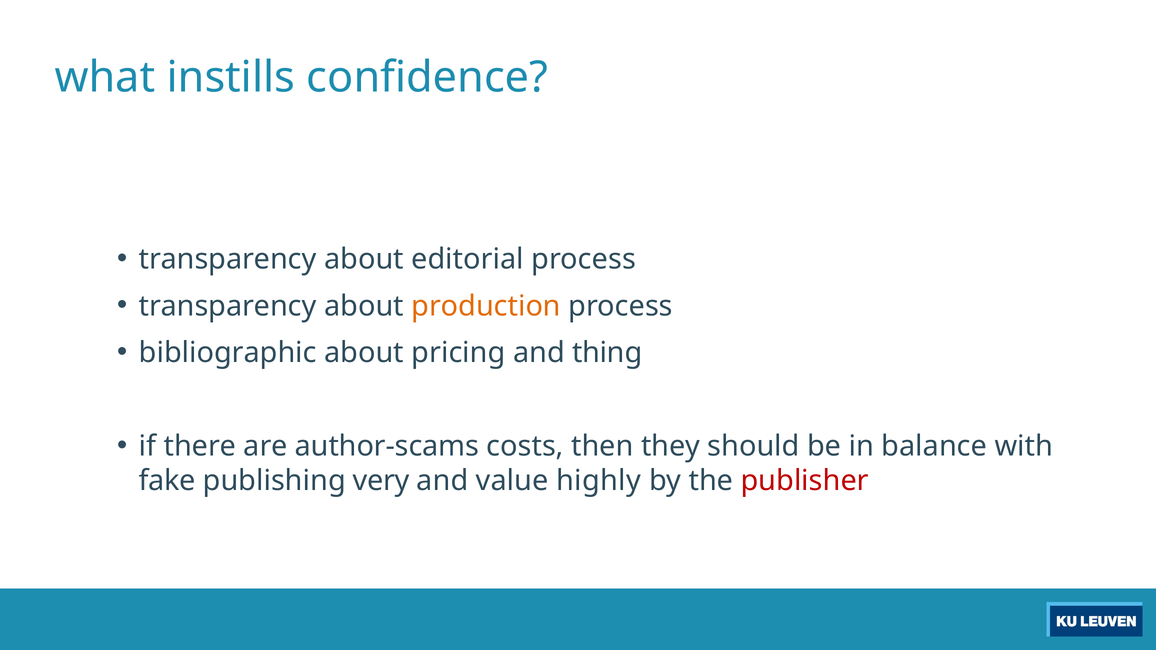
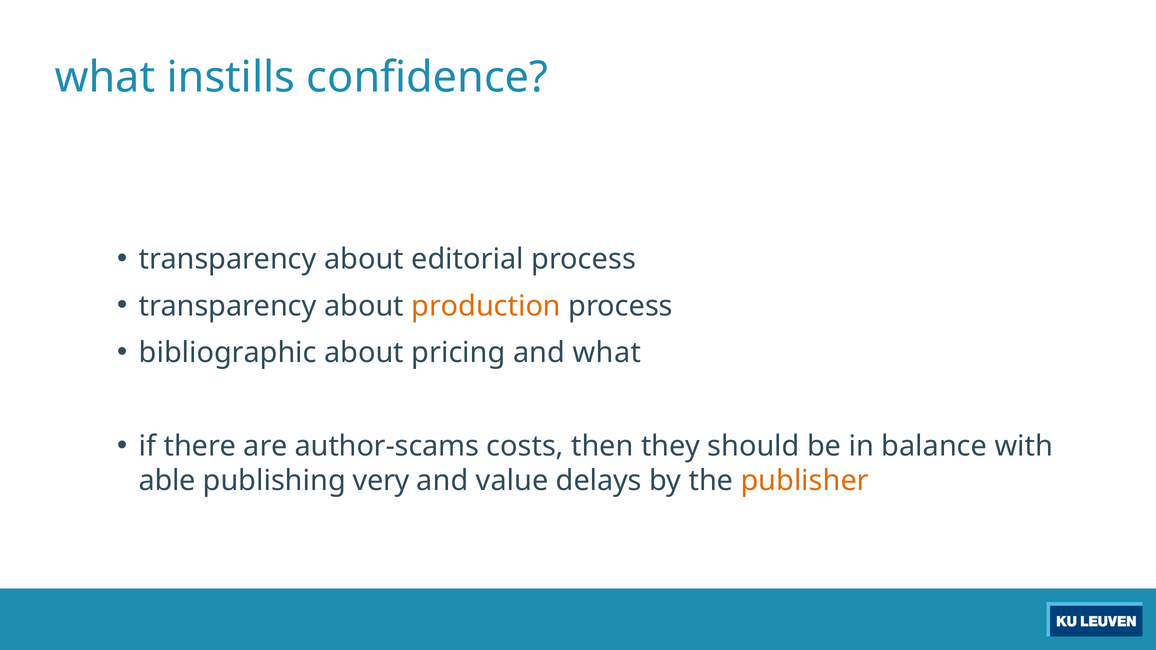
and thing: thing -> what (607, 353)
fake: fake -> able (167, 481)
highly: highly -> delays (599, 481)
publisher colour: red -> orange (805, 481)
